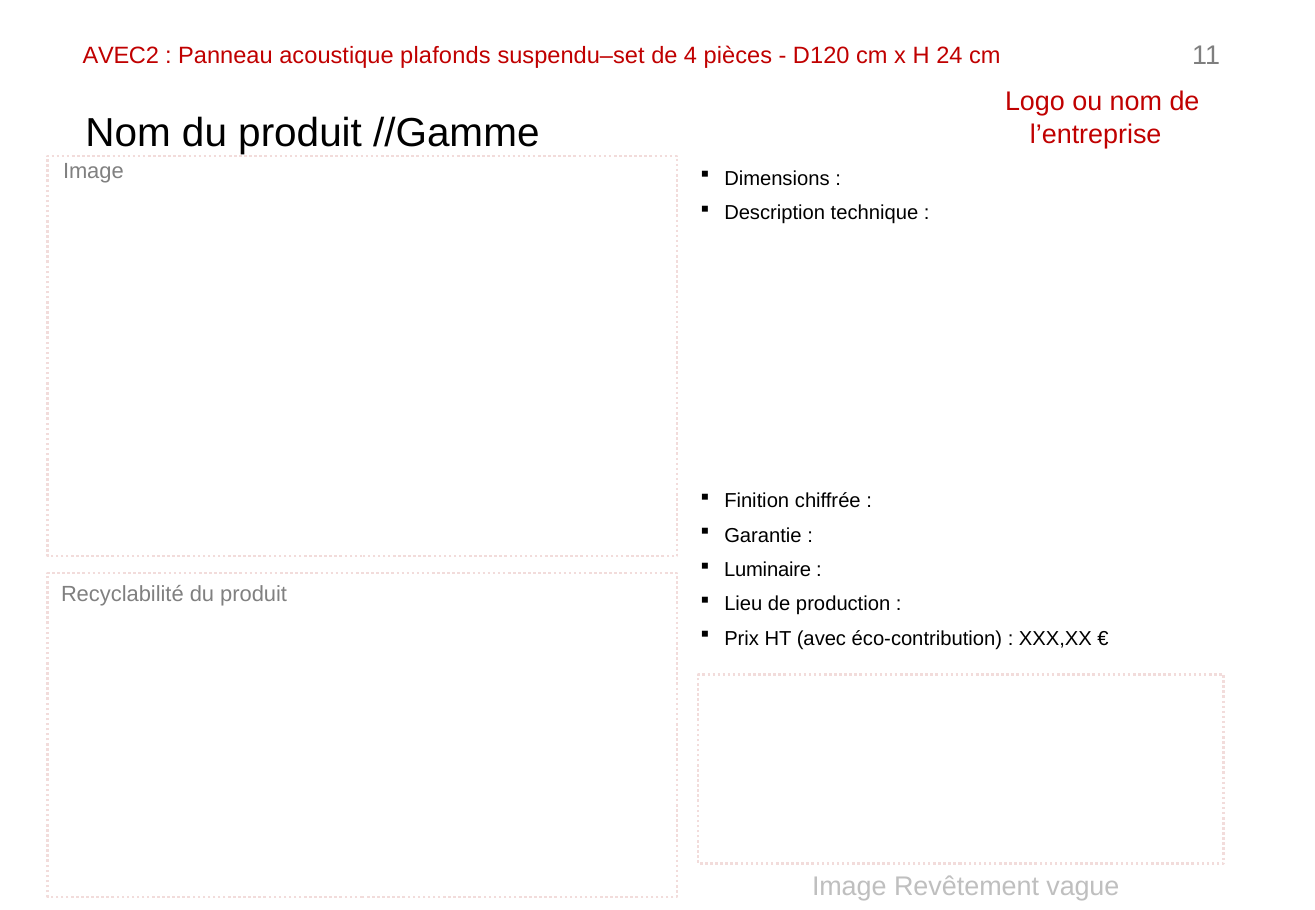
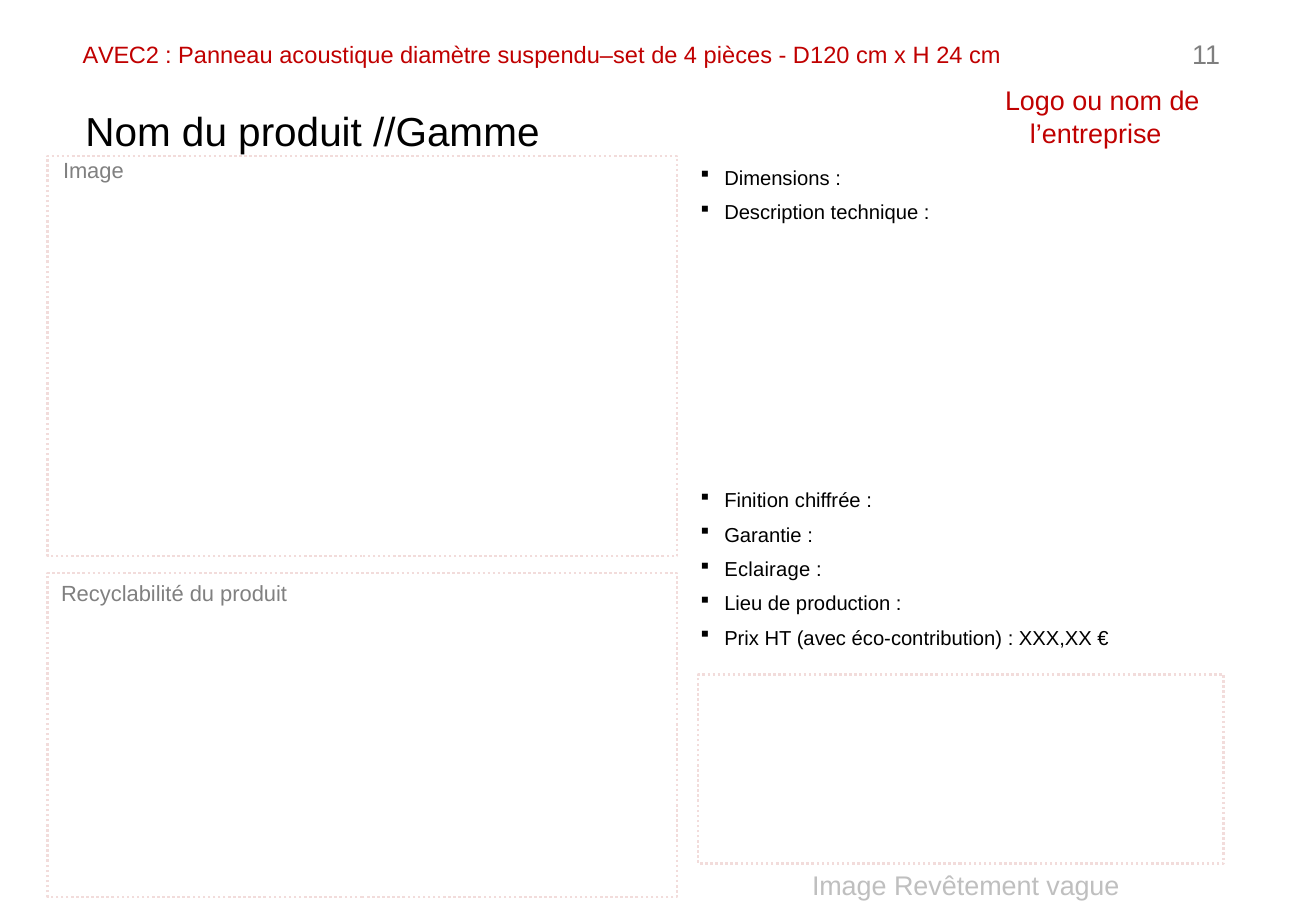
plafonds: plafonds -> diamètre (446, 55)
Luminaire: Luminaire -> Eclairage (767, 570)
